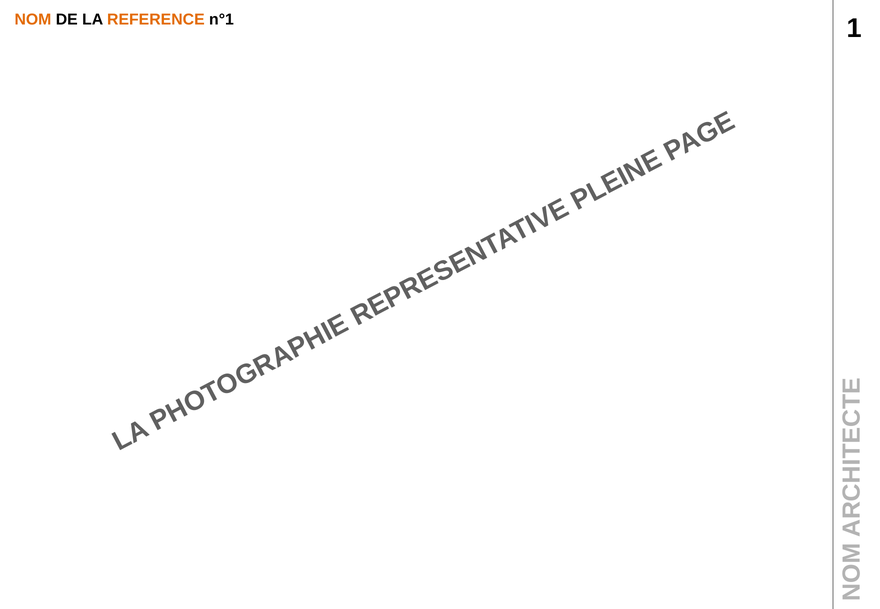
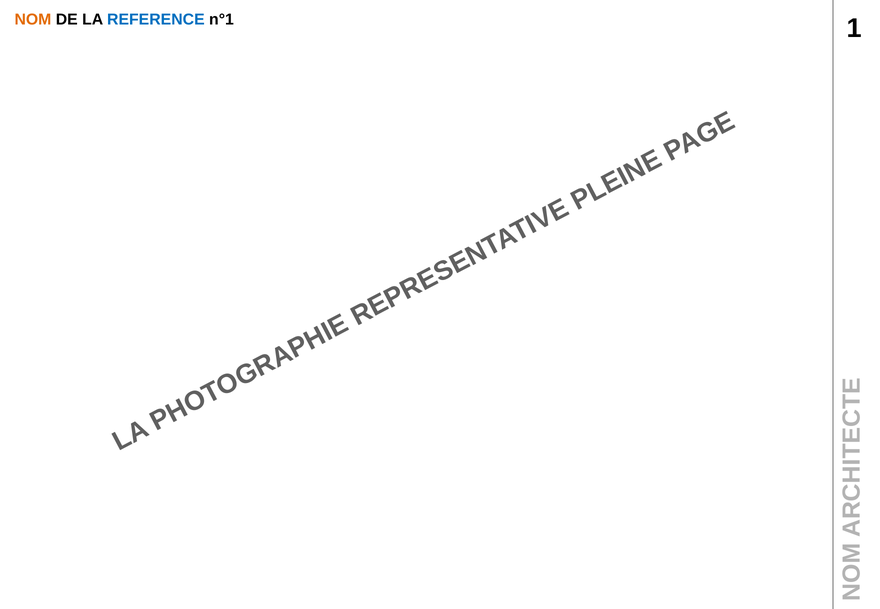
REFERENCE colour: orange -> blue (156, 19)
